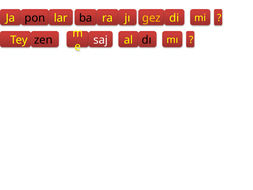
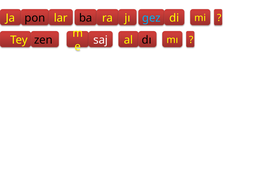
gez colour: yellow -> light blue (151, 18)
